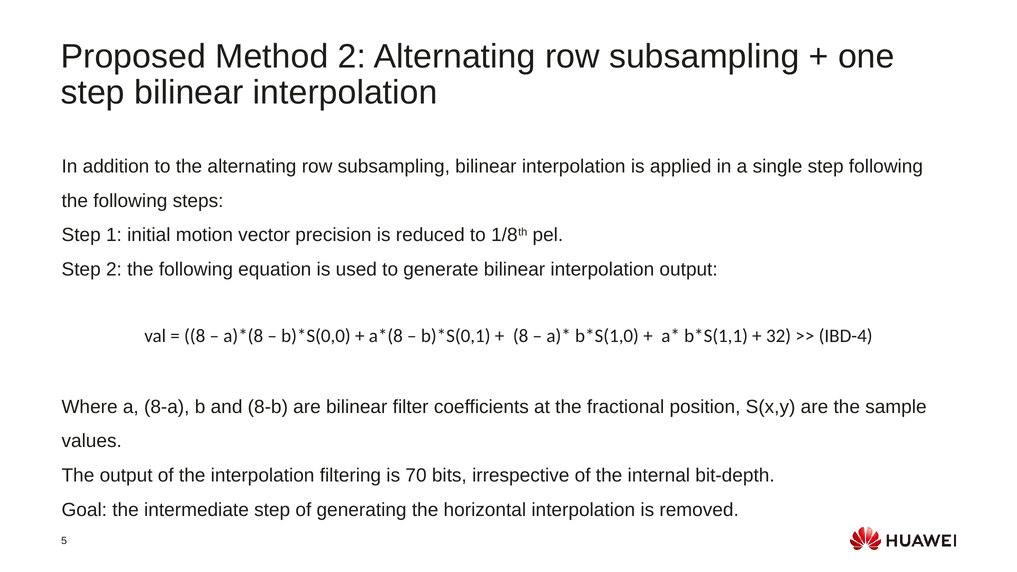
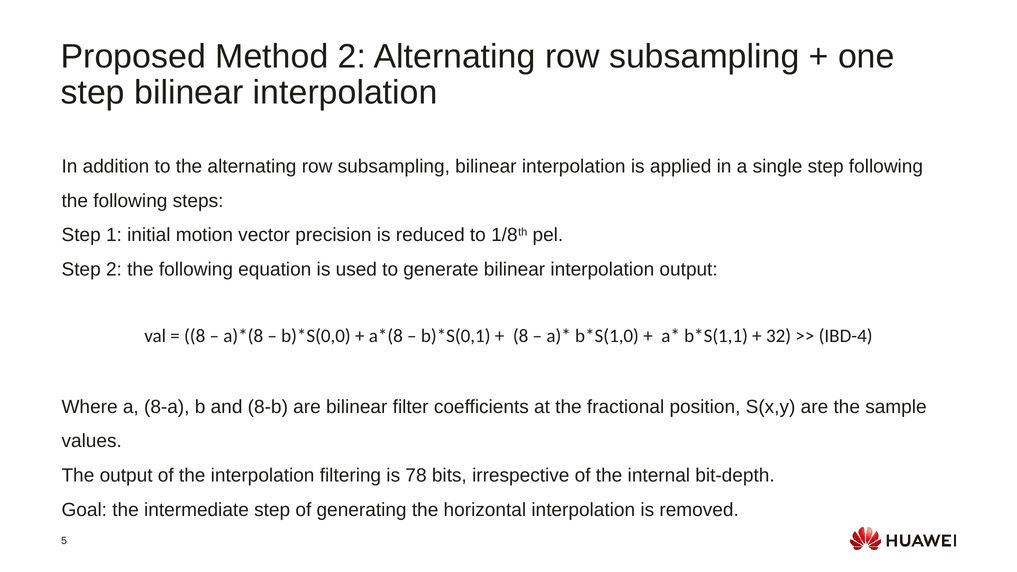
70: 70 -> 78 (416, 475)
